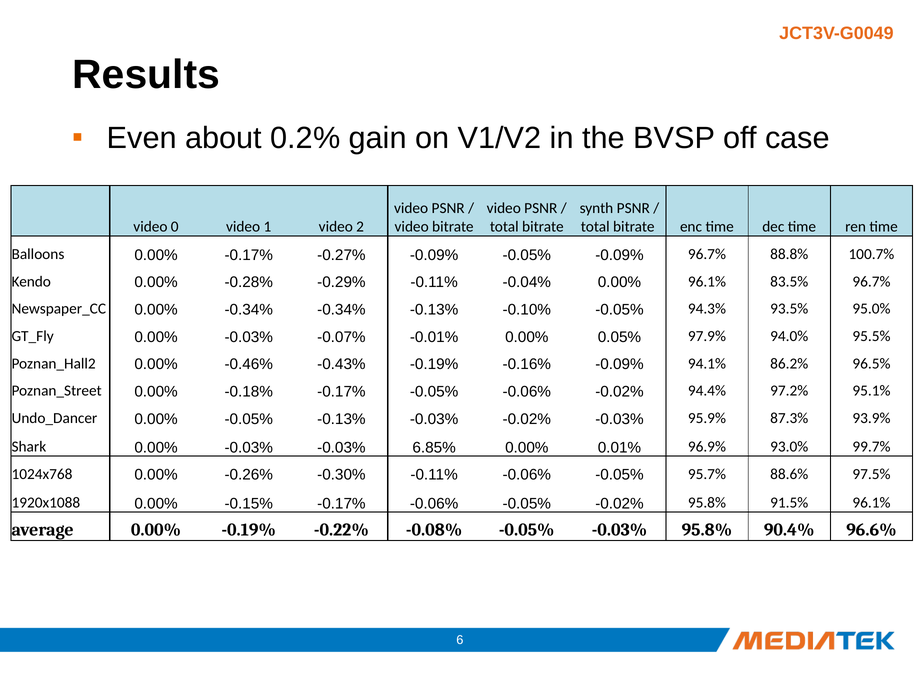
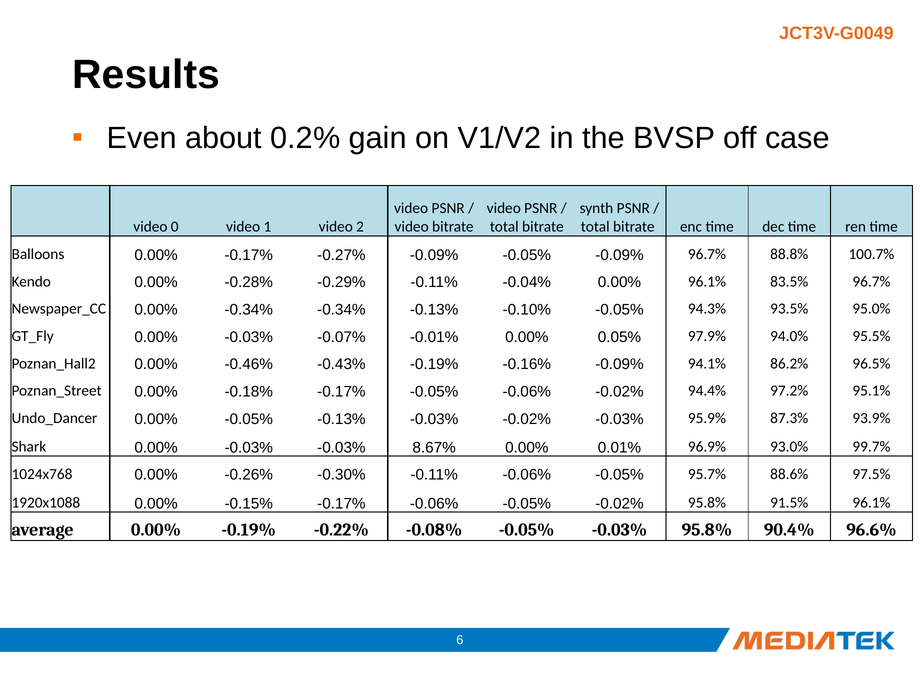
6.85%: 6.85% -> 8.67% (434, 448)
